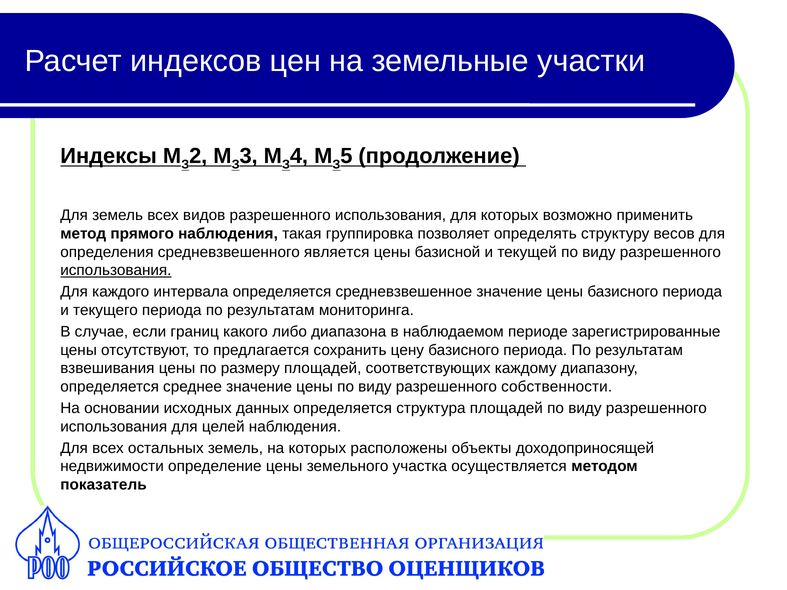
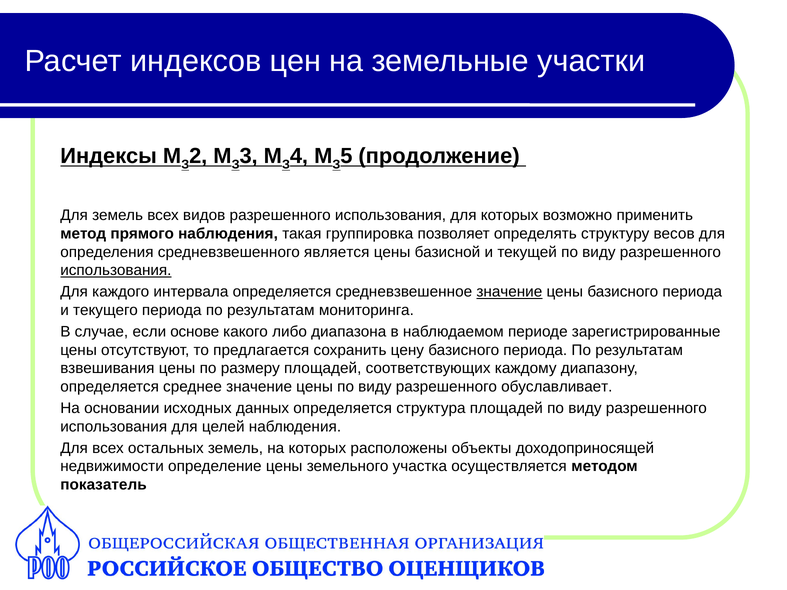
значение underline: none -> present (509, 292)
границ: границ -> основе (195, 332)
собственности: собственности -> обуславливает (557, 387)
